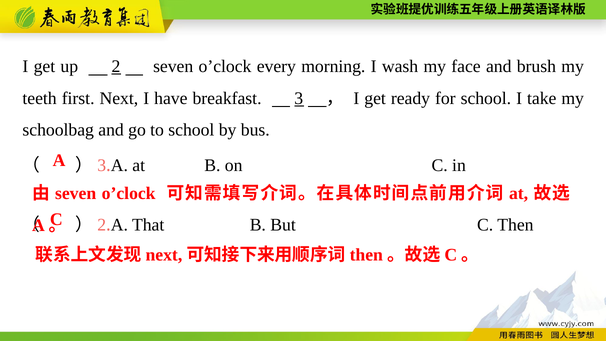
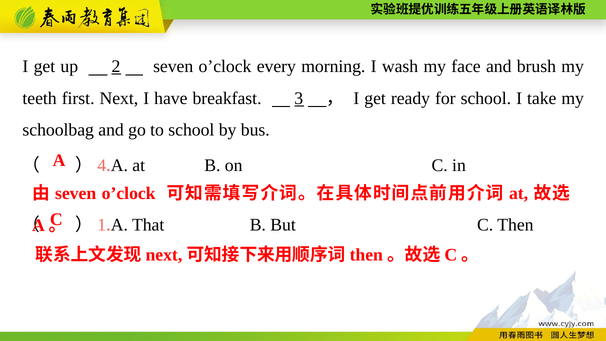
3: 3 -> 4 (102, 166)
2: 2 -> 1 (102, 225)
